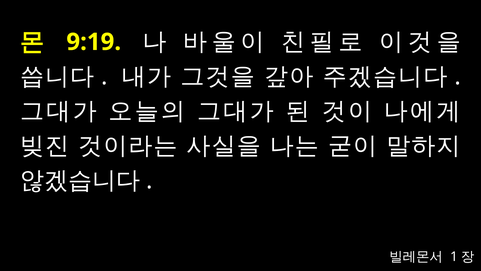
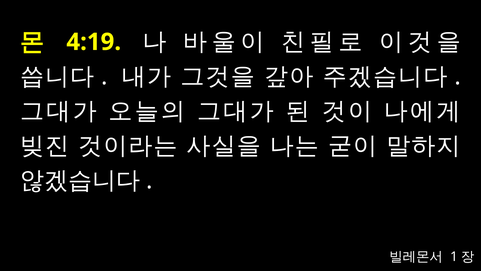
9:19: 9:19 -> 4:19 (94, 42)
